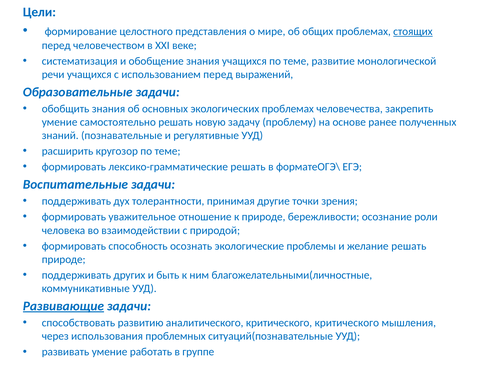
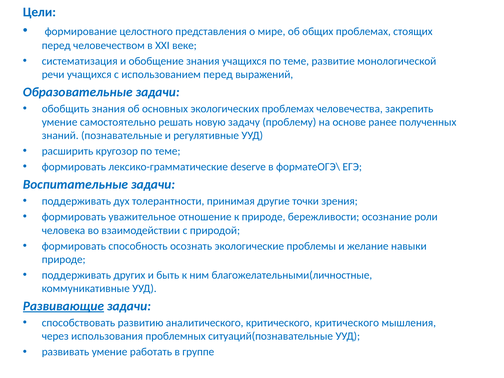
стоящих underline: present -> none (413, 31)
лексико-грамматические решать: решать -> deserve (248, 167)
желание решать: решать -> навыки (409, 246)
